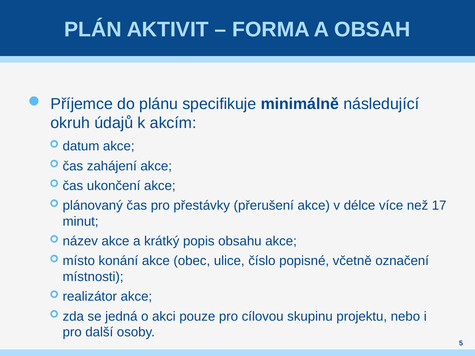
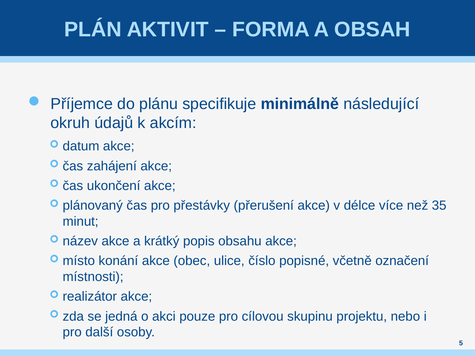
17: 17 -> 35 (439, 206)
